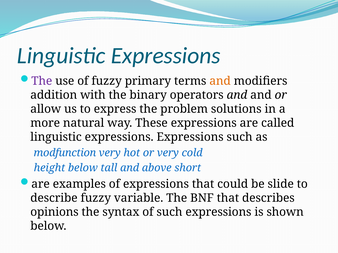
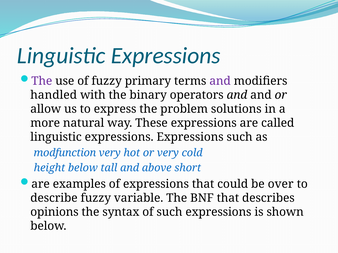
and colour: orange -> purple (220, 81)
addition: addition -> handled (54, 95)
slide: slide -> over (281, 184)
